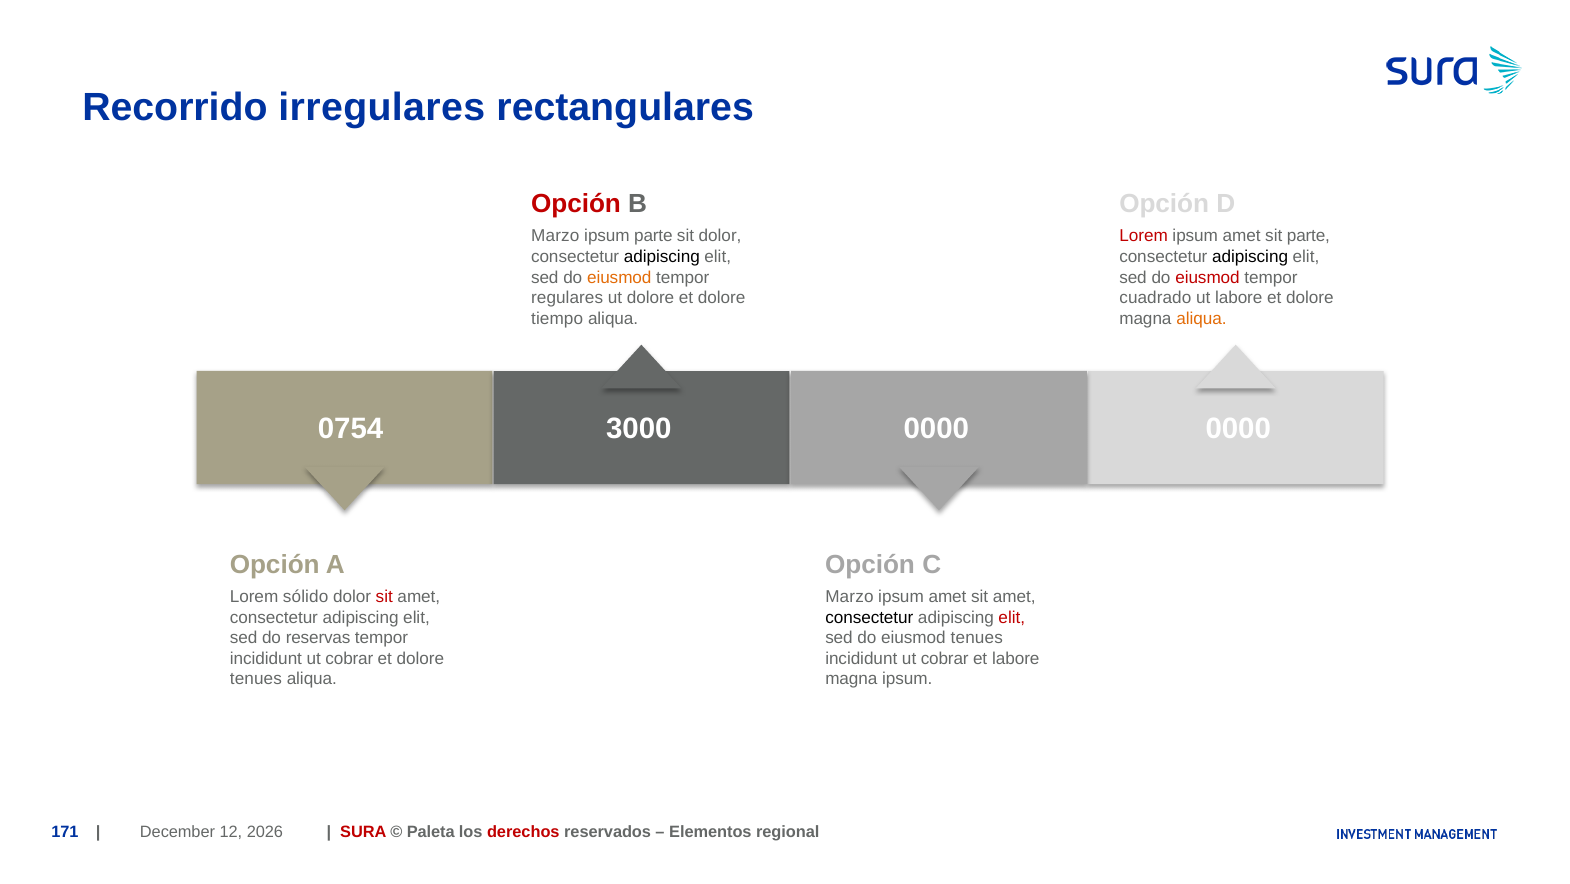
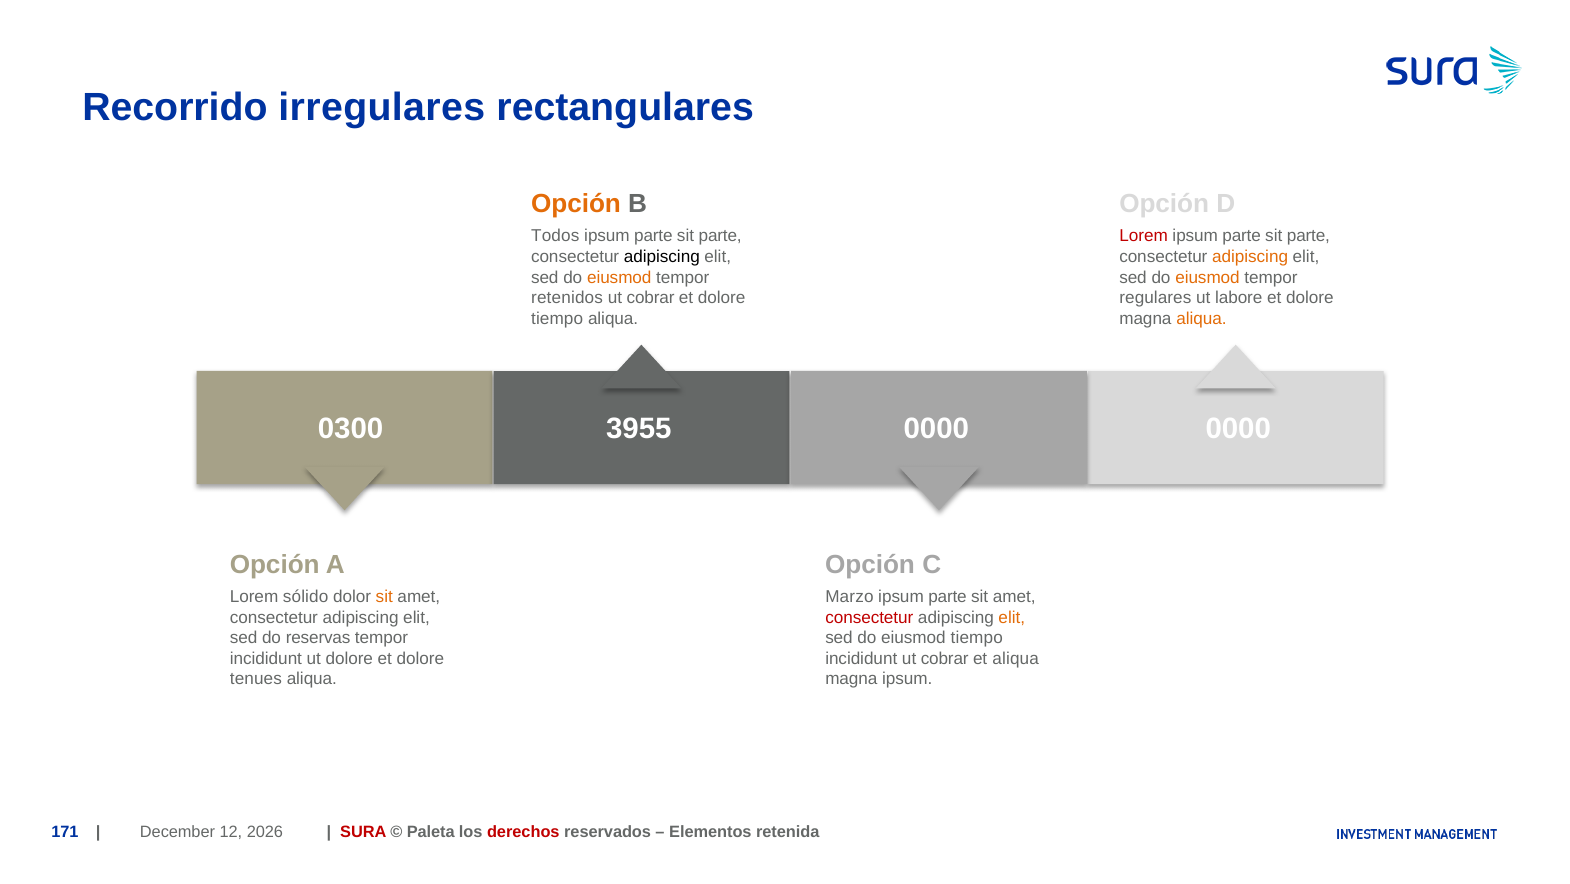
Opción colour: red -> orange (576, 204)
Marzo: Marzo -> Todos (555, 236)
dolor: dolor -> parte (720, 236)
amet: amet -> parte (1242, 236)
adipiscing colour: black -> orange (1250, 257)
eiusmod colour: red -> orange (1208, 277)
regulares: regulares -> retenidos (567, 298)
dolore: dolore -> cobrar (651, 298)
cuadrado: cuadrado -> regulares (1155, 298)
0754: 0754 -> 0300 (351, 429)
3000: 3000 -> 3955 (639, 429)
sit colour: red -> orange (384, 596)
amet: amet -> parte (948, 596)
consectetur colour: black -> red (869, 617)
elit colour: red -> orange (1012, 617)
eiusmod tenues: tenues -> tiempo (977, 637)
cobrar: cobrar -> dolore (349, 658)
et labore: labore -> aliqua (1016, 658)
regional: regional -> retenida (788, 831)
